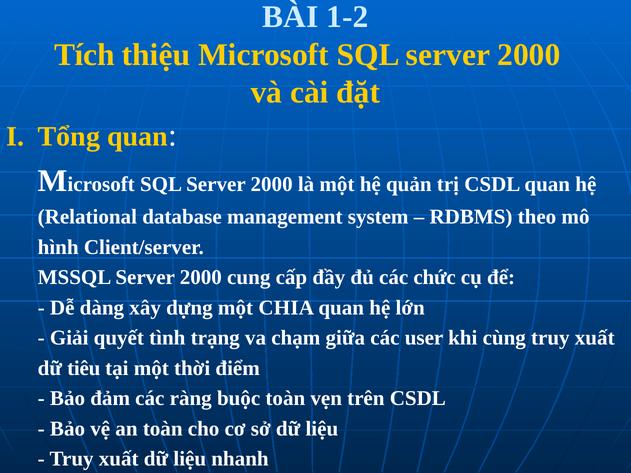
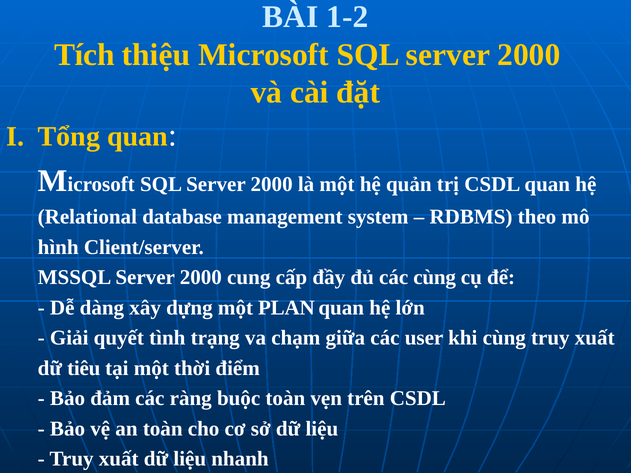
các chức: chức -> cùng (435, 277)
CHIA: CHIA -> PLAN (286, 308)
